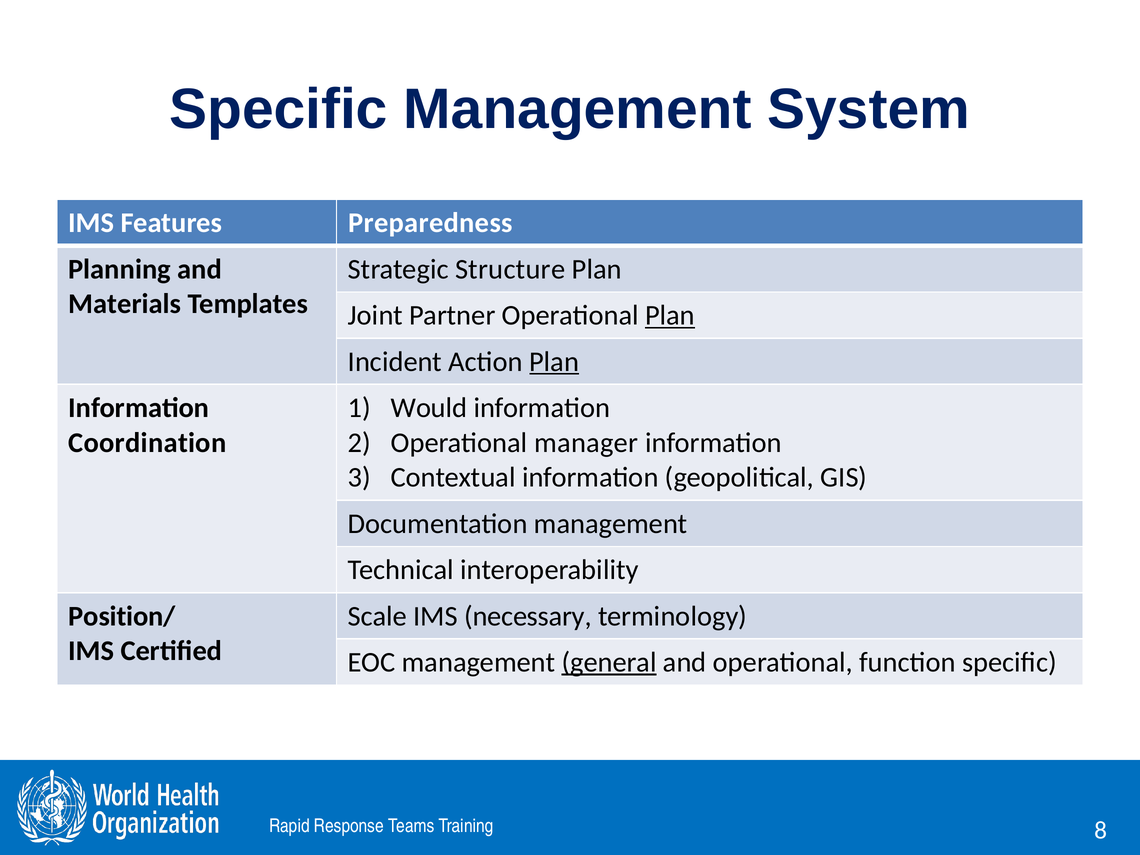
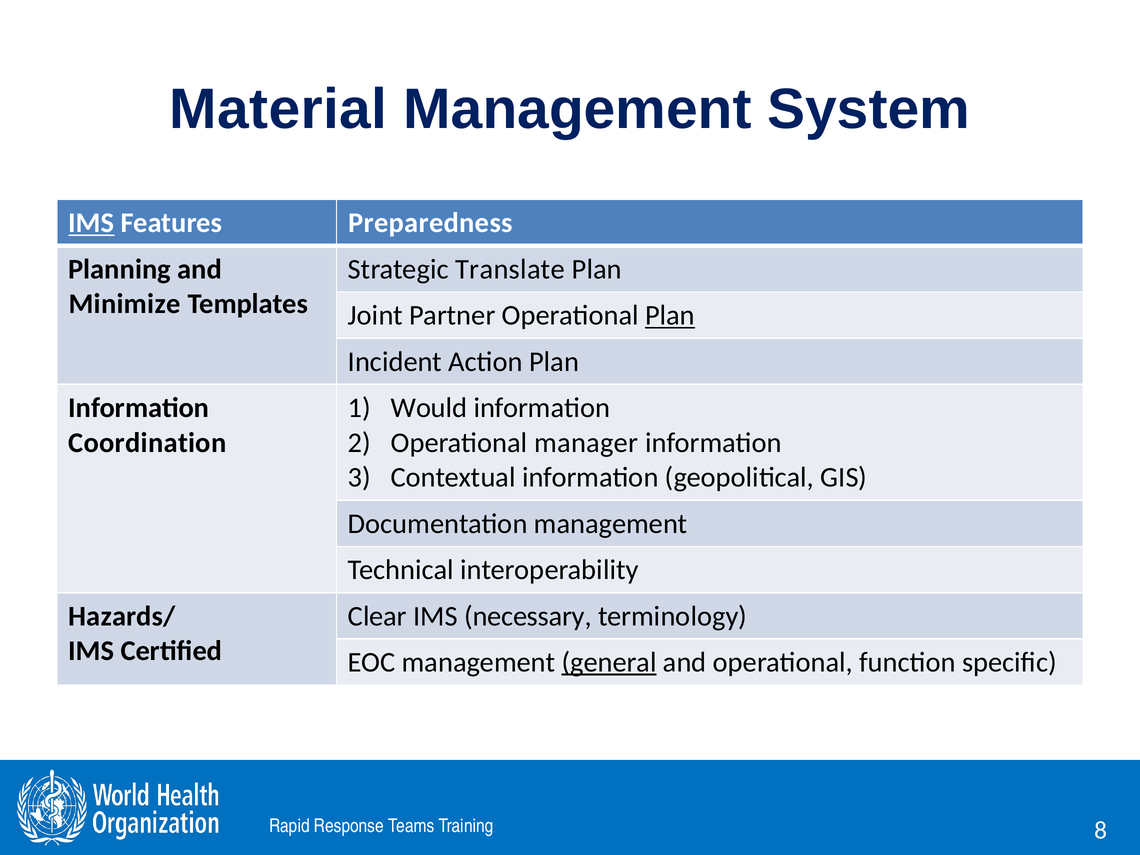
Specific: Specific -> Material (278, 109)
IMS underline: none -> present (91, 223)
Structure: Structure -> Translate (510, 269)
Materials: Materials -> Minimize (125, 304)
Plan underline: present -> none (554, 362)
Position/: Position/ -> Hazards/ (122, 616)
Scale: Scale -> Clear (377, 616)
